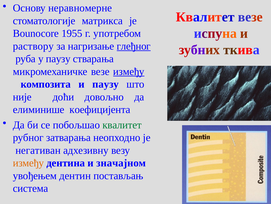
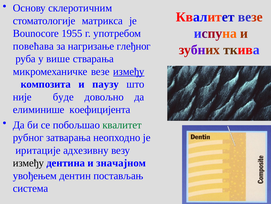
неравномерне: неравномерне -> склеротичним (80, 8)
раствору: раствору -> повећава (33, 46)
глеђног underline: present -> none (134, 46)
у паузу: паузу -> више (58, 59)
доћи: доћи -> буде (63, 97)
негативан: негативан -> иритације (38, 150)
између colour: orange -> black (28, 162)
